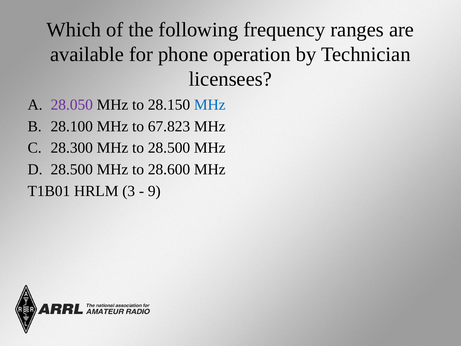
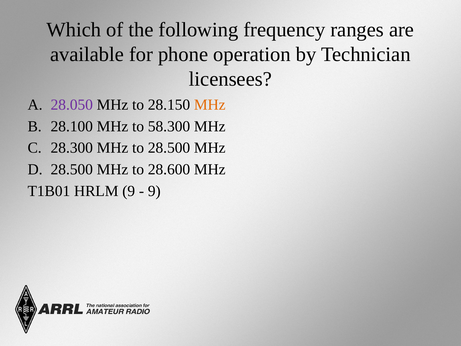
MHz colour: blue -> orange (210, 105)
67.823: 67.823 -> 58.300 (169, 126)
HRLM 3: 3 -> 9 (129, 191)
